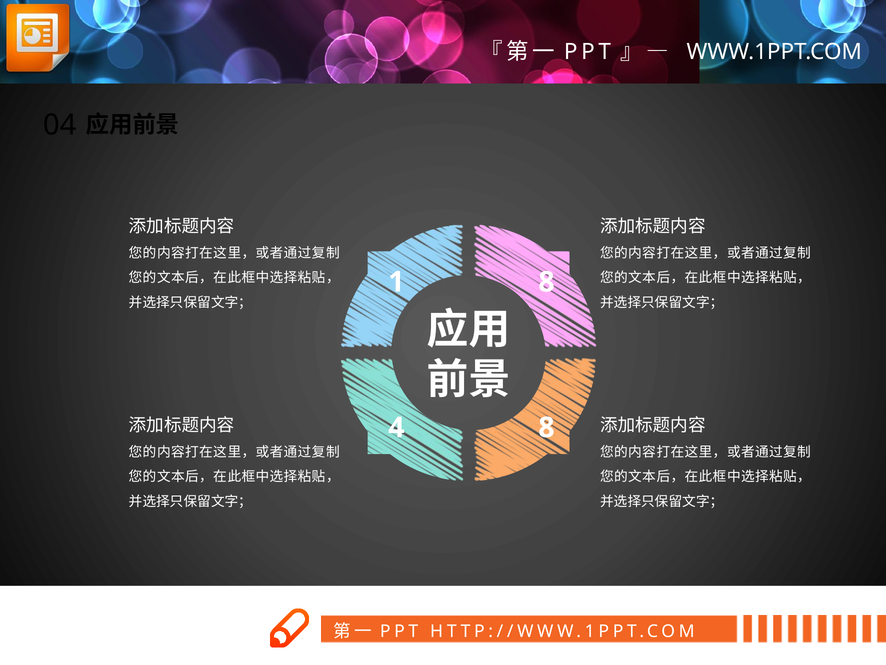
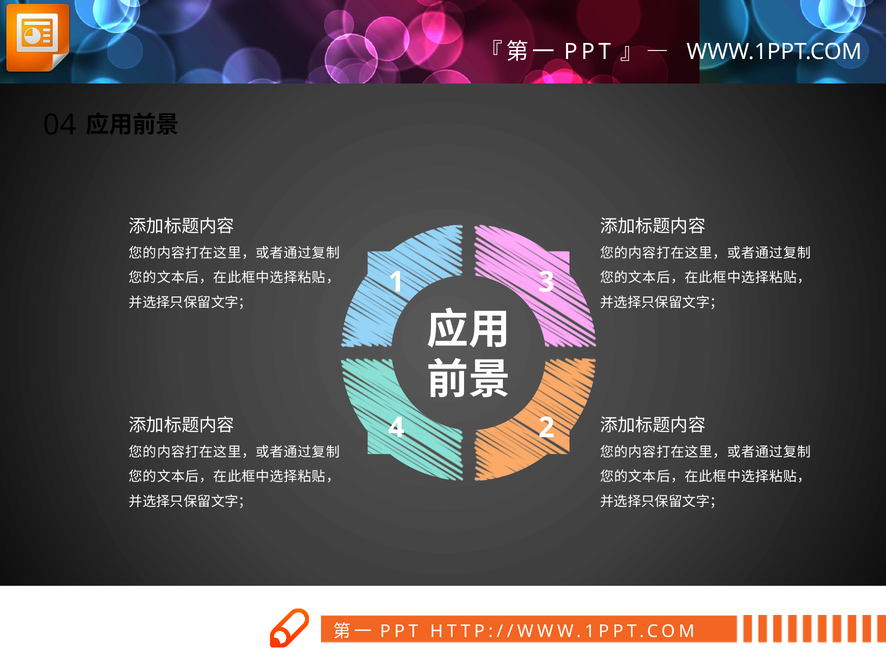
1 8: 8 -> 3 (546, 282)
4 8: 8 -> 2 (546, 427)
